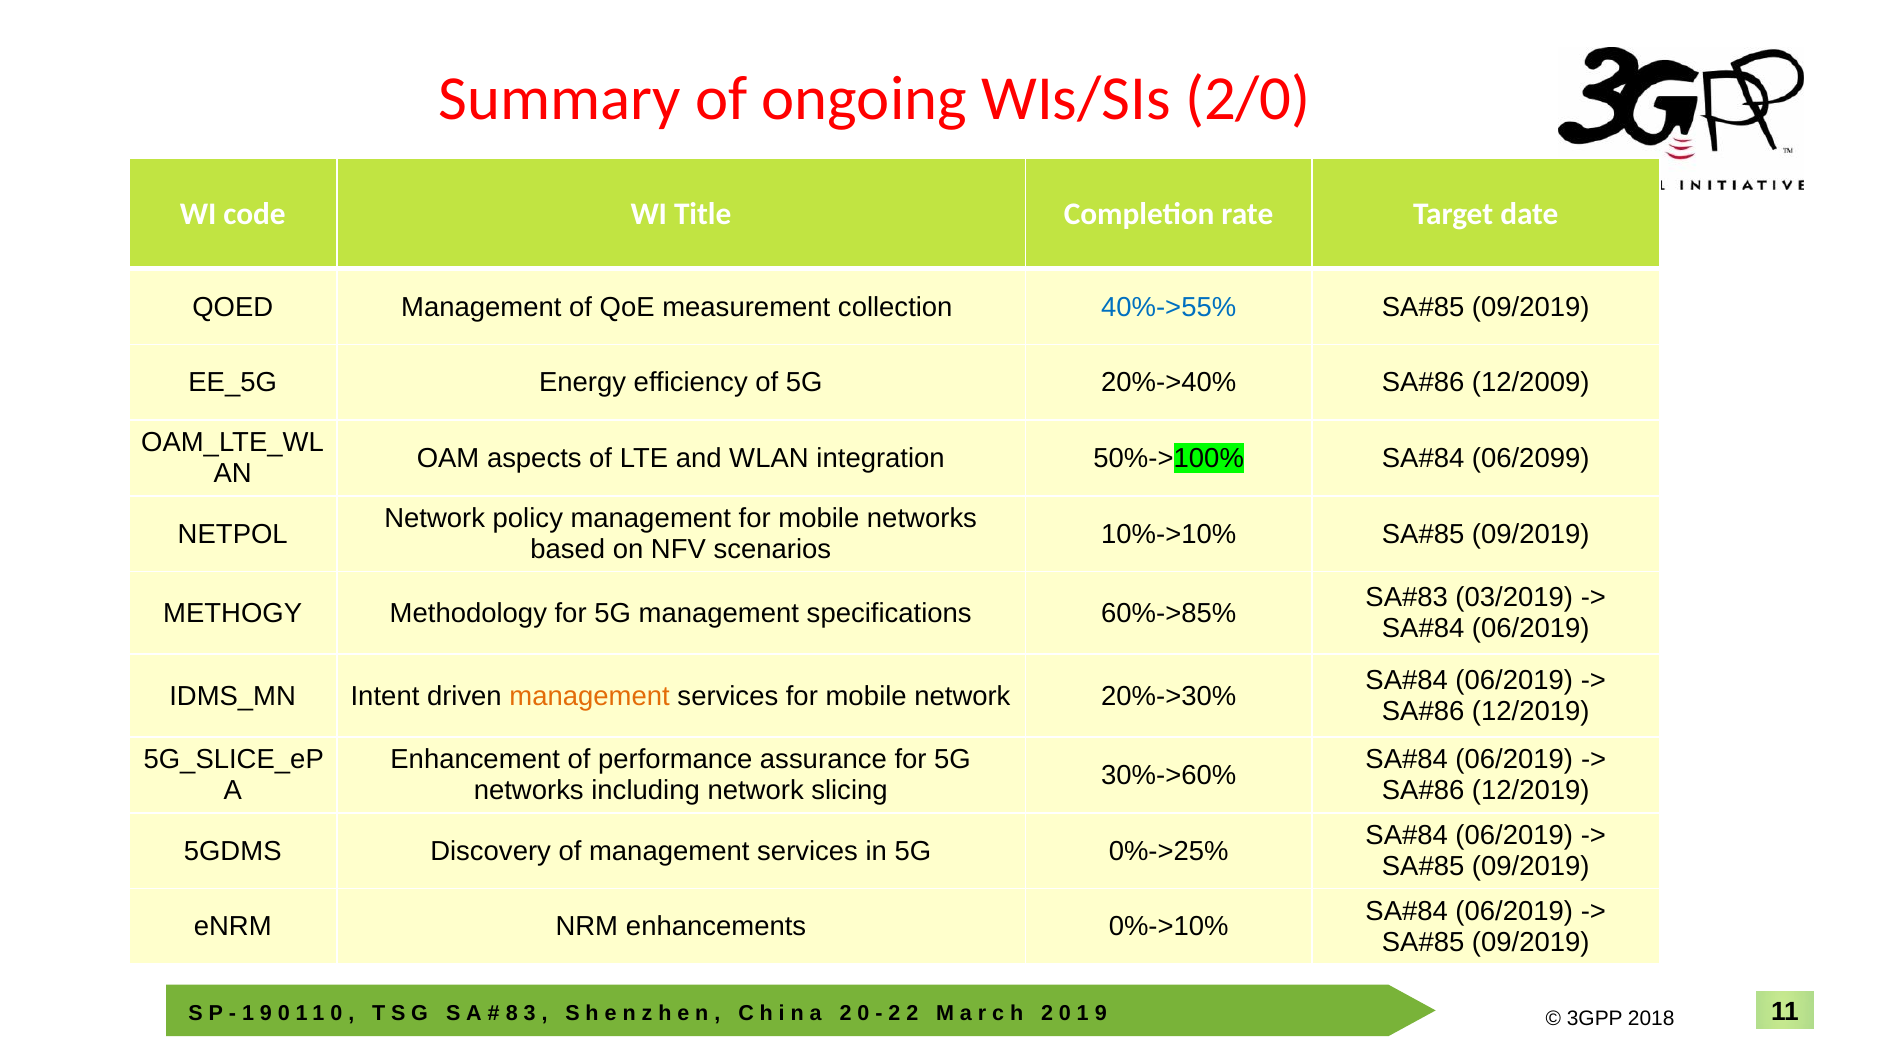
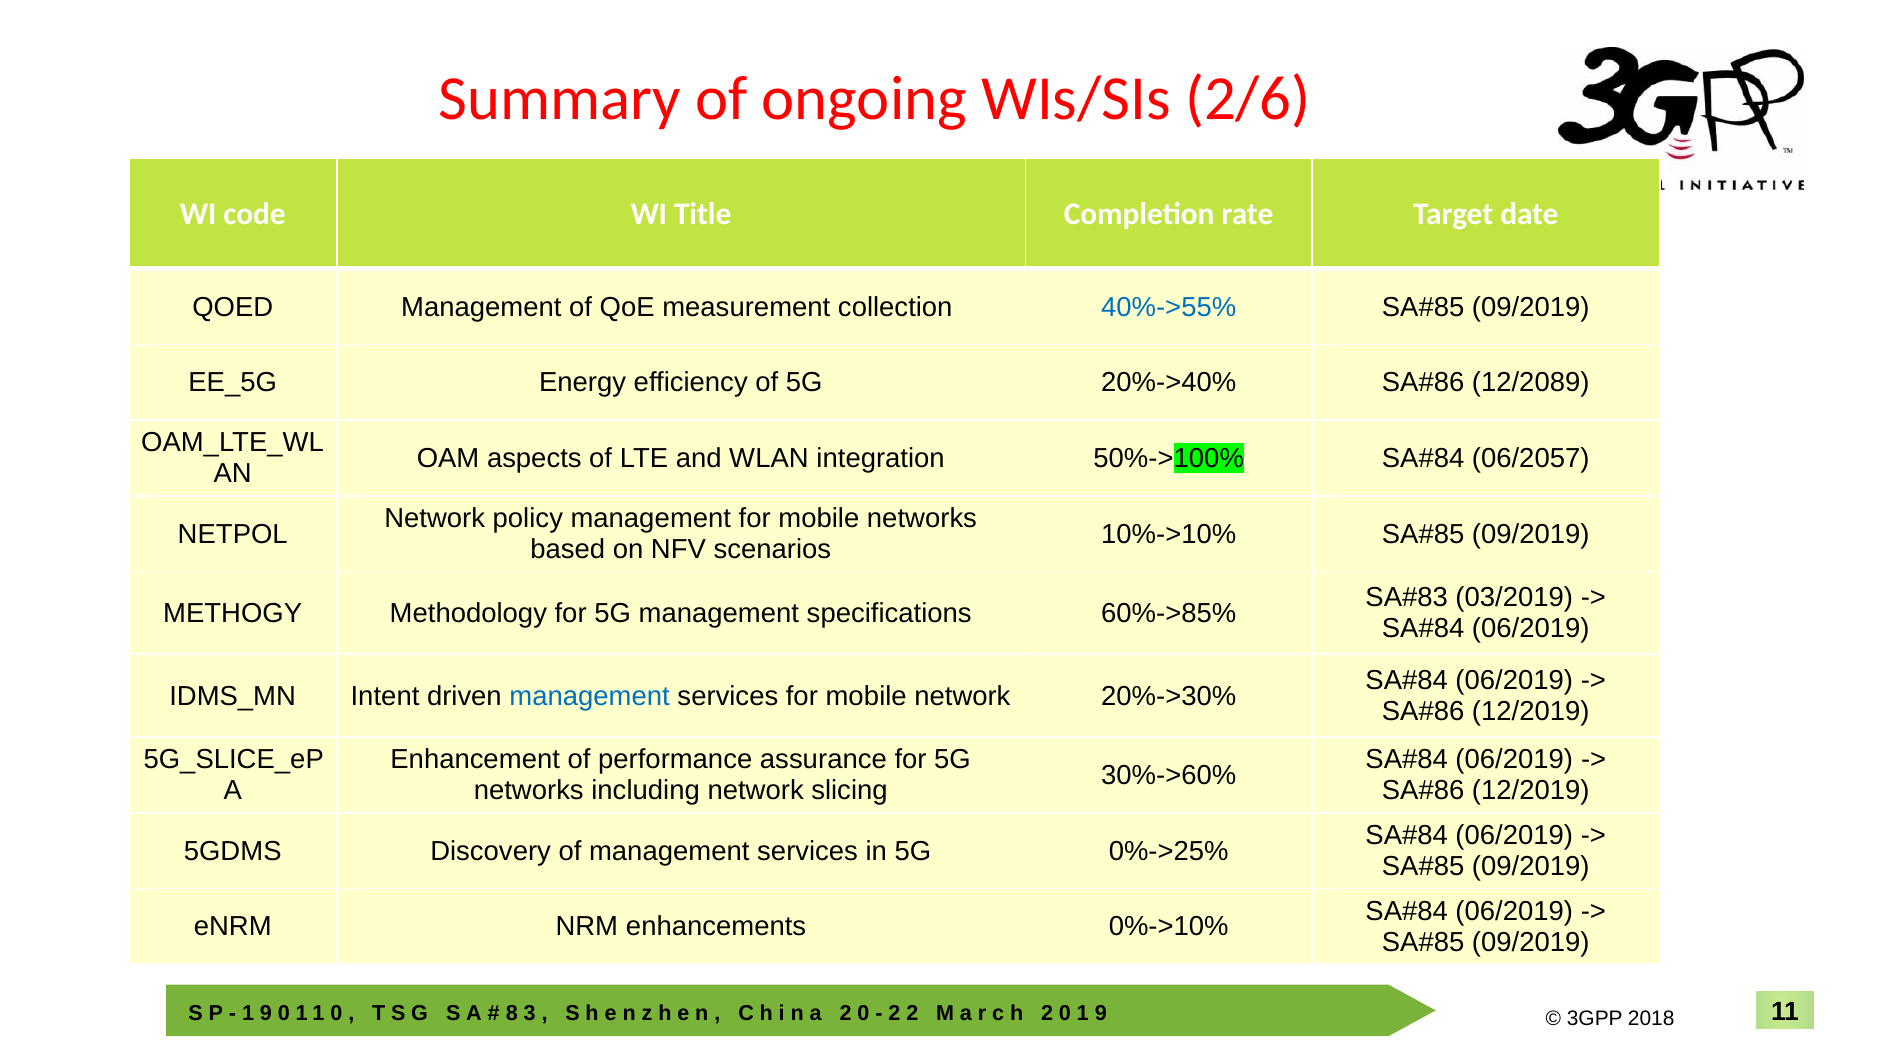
2/0: 2/0 -> 2/6 (1248, 98)
12/2009: 12/2009 -> 12/2089 (1531, 383)
06/2099: 06/2099 -> 06/2057 (1531, 458)
management colour: orange -> blue (590, 696)
